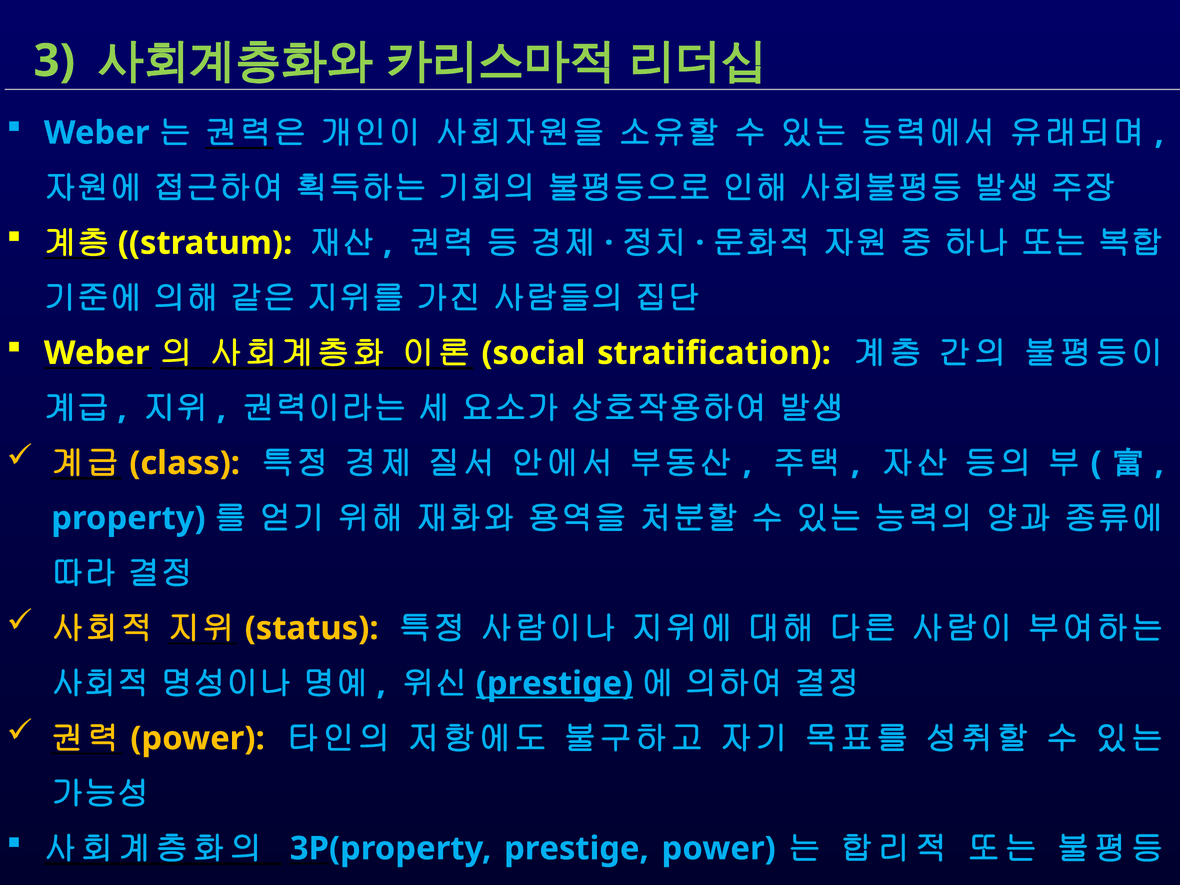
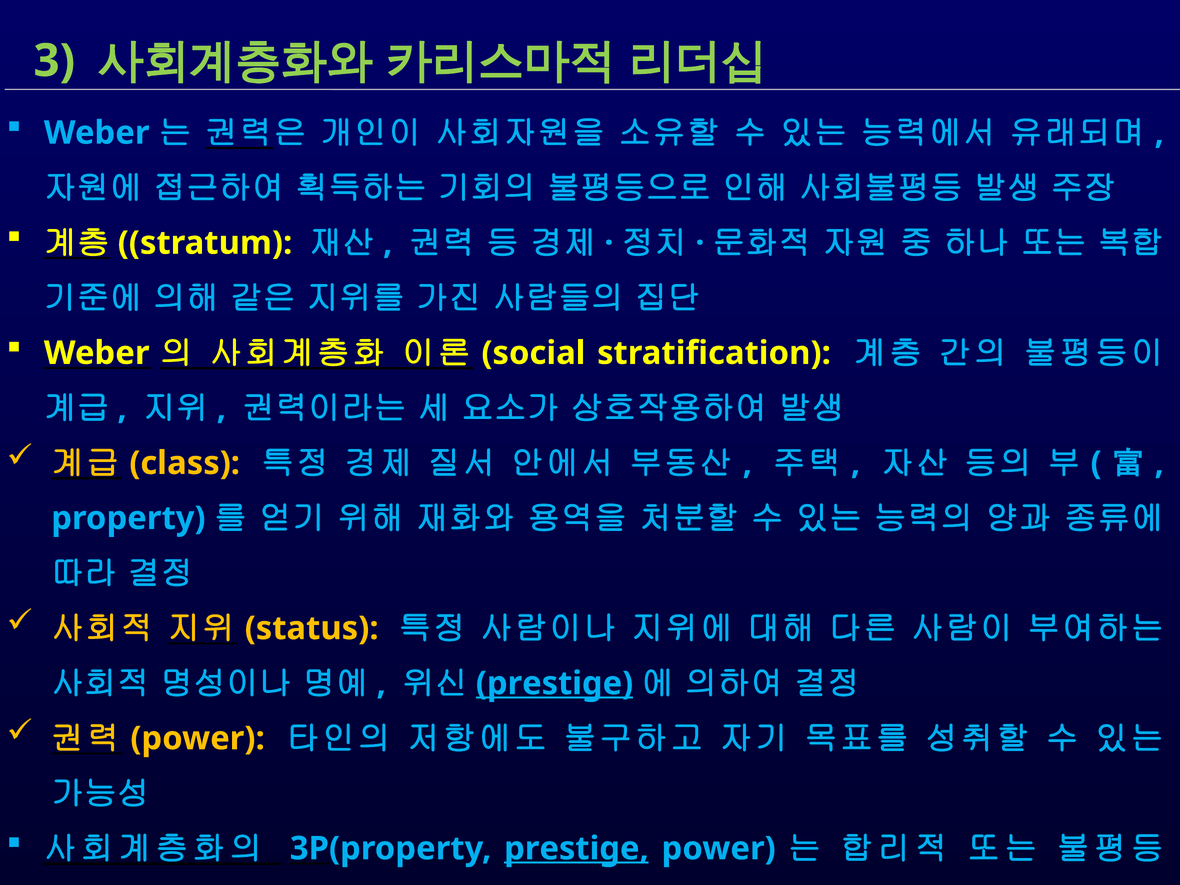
prestige underline: none -> present (576, 849)
